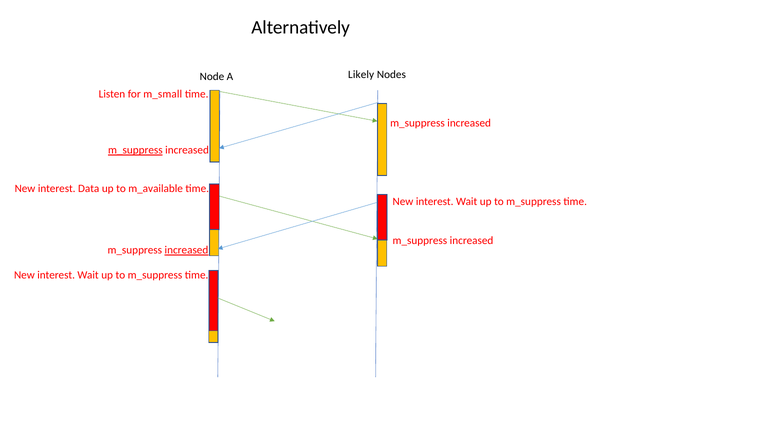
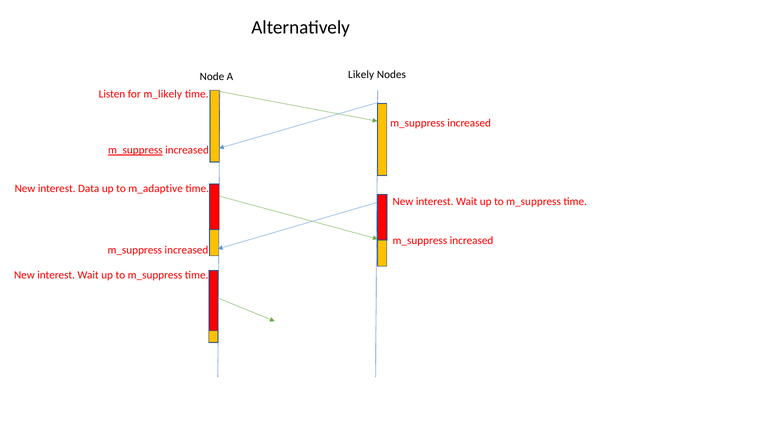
m_small: m_small -> m_likely (163, 94)
m_available: m_available -> m_adaptive (156, 188)
increased underline: present -> none (186, 250)
